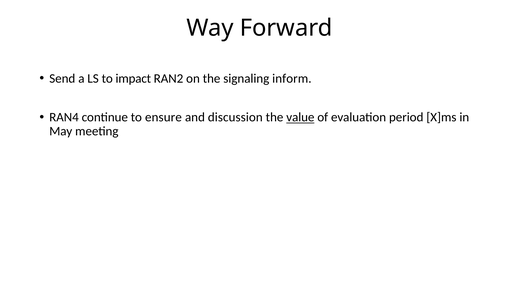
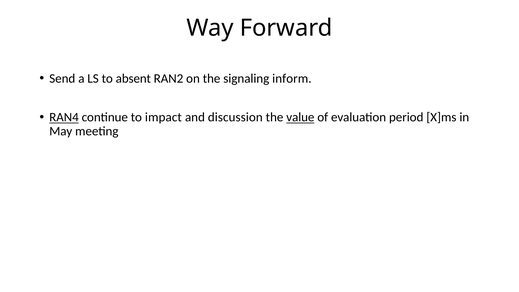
impact: impact -> absent (133, 78)
RAN4 underline: none -> present (64, 117)
ensure: ensure -> impact (163, 117)
